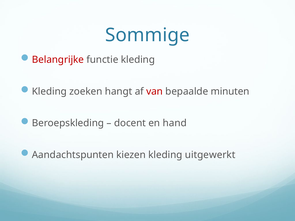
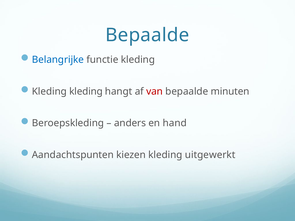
Sommige: Sommige -> Bepaalde (147, 35)
Belangrijke colour: red -> blue (58, 60)
Kleding zoeken: zoeken -> kleding (86, 91)
docent: docent -> anders (130, 123)
